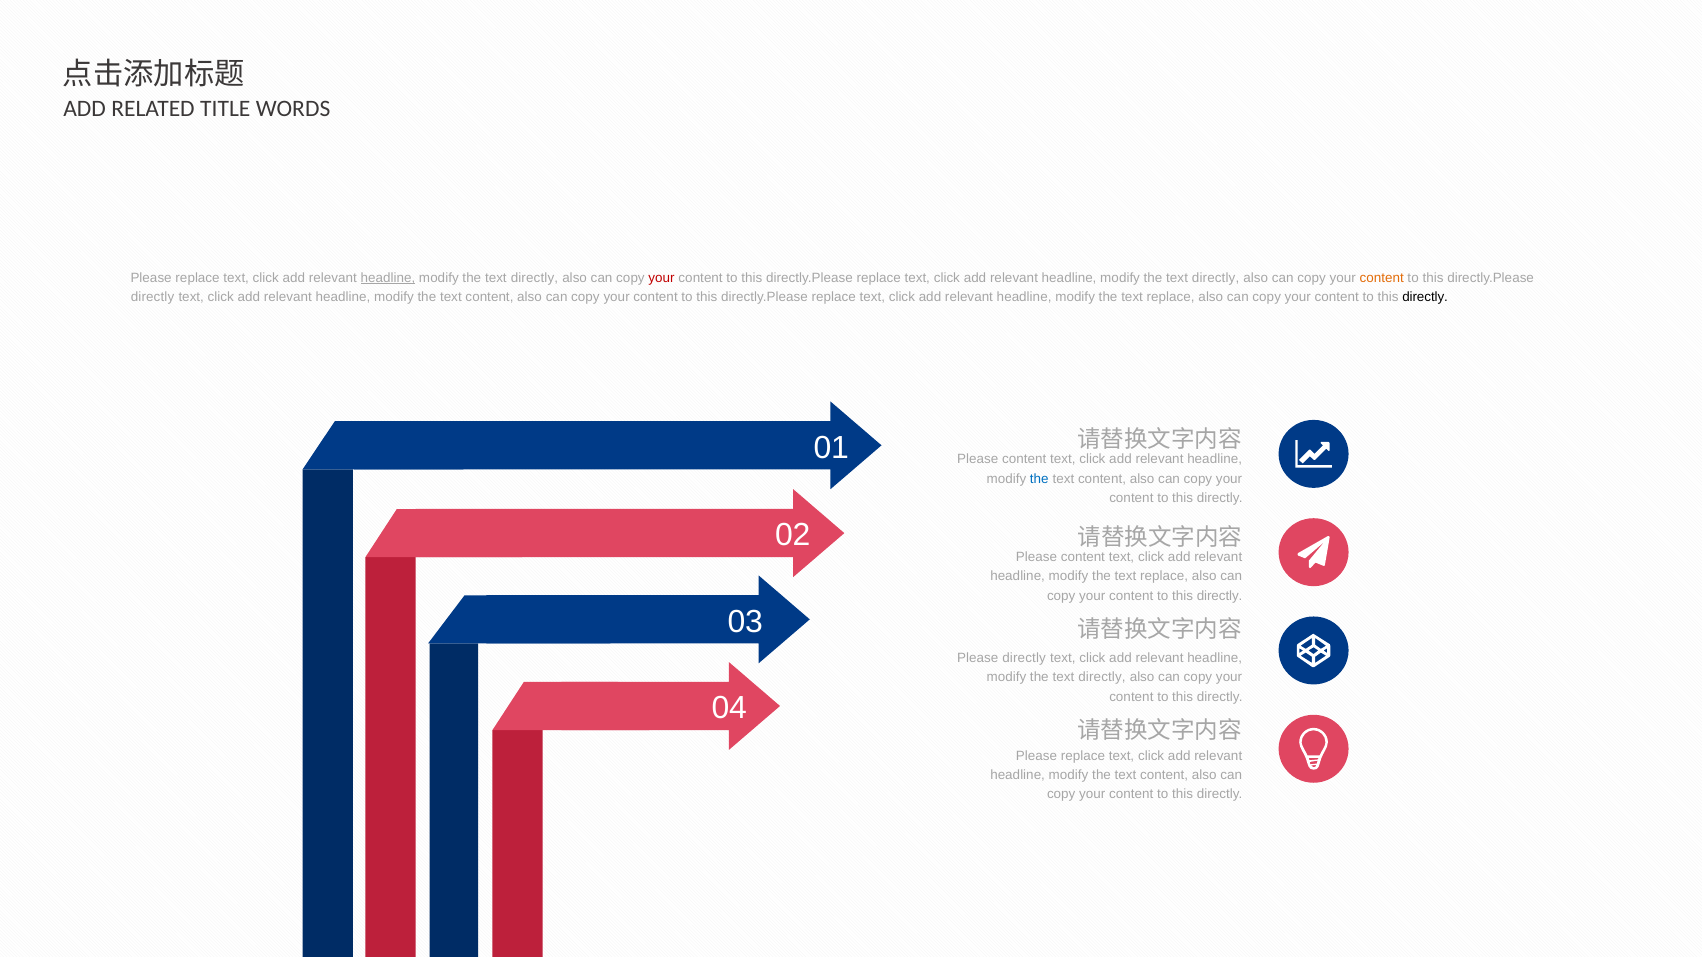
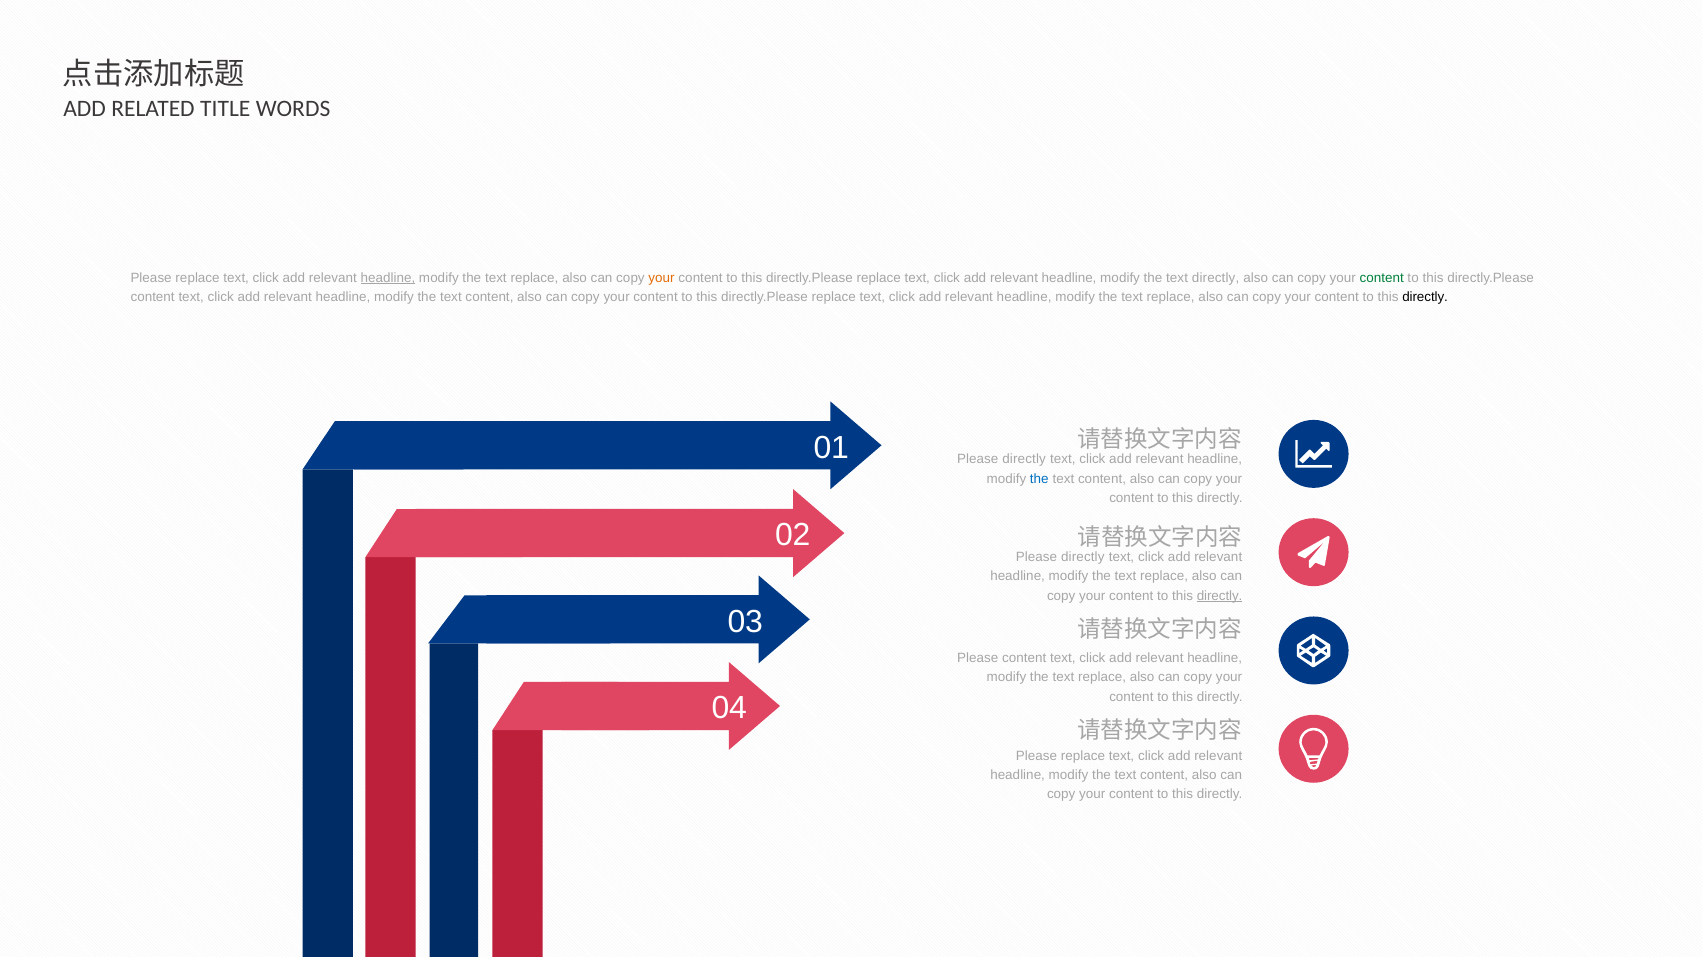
directly: directly -> replace (534, 278)
your colour: red -> orange (662, 278)
content colour: orange -> green (1382, 278)
directly: directly -> content (153, 297)
content: content -> directly (1024, 460)
content: content -> directly (1083, 557)
directly underline: none -> present (1220, 596)
Please directly: directly -> content (1024, 658)
directly: directly -> replace (1102, 678)
